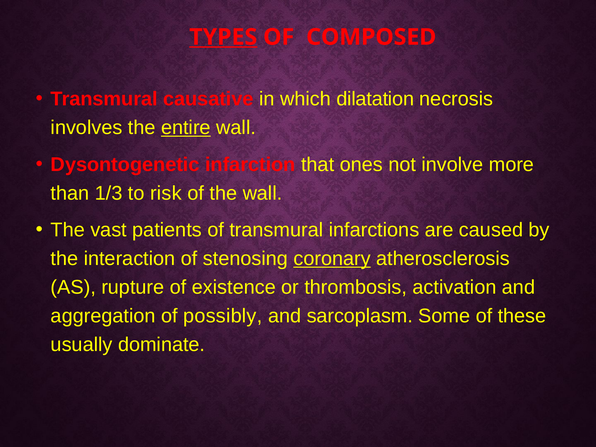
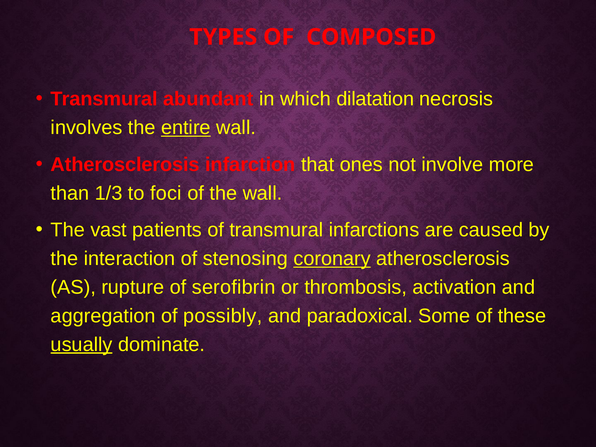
TYPES underline: present -> none (223, 37)
causative: causative -> abundant (208, 99)
Dysontogenetic: Dysontogenetic -> Atherosclerosis (125, 165)
risk: risk -> foci (166, 193)
existence: existence -> serofibrin (234, 287)
sarcoplasm: sarcoplasm -> paradoxical (360, 316)
usually underline: none -> present (82, 344)
